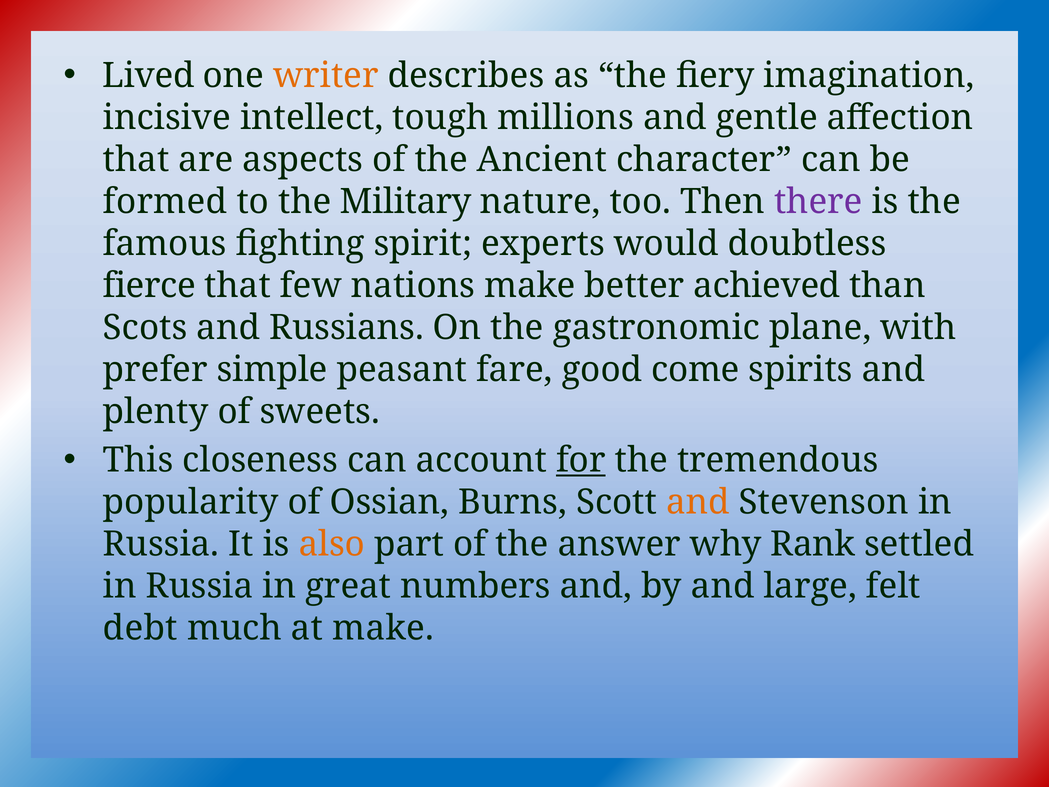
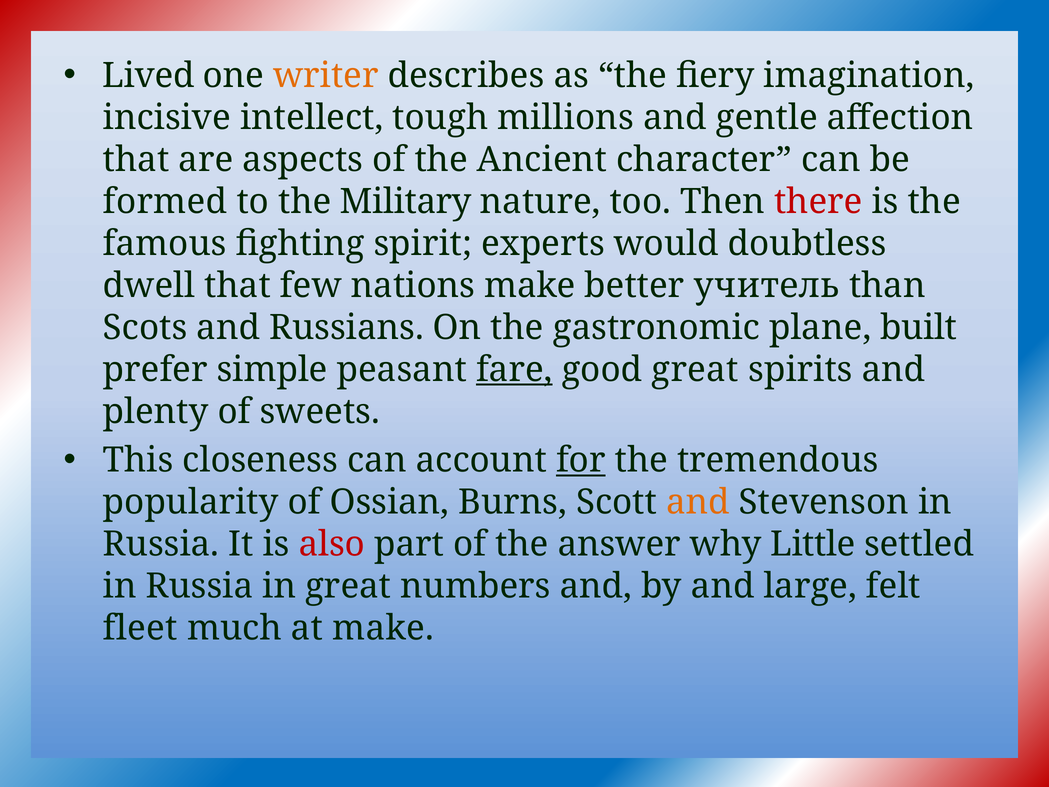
there colour: purple -> red (818, 202)
fierce: fierce -> dwell (149, 285)
achieved: achieved -> учитель (767, 285)
with: with -> built (919, 327)
fare underline: none -> present (514, 369)
good come: come -> great (695, 369)
also colour: orange -> red (332, 544)
Rank: Rank -> Little (813, 544)
debt: debt -> fleet (140, 628)
